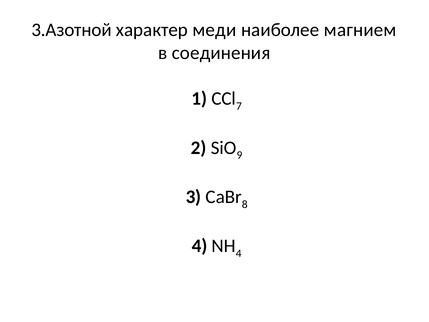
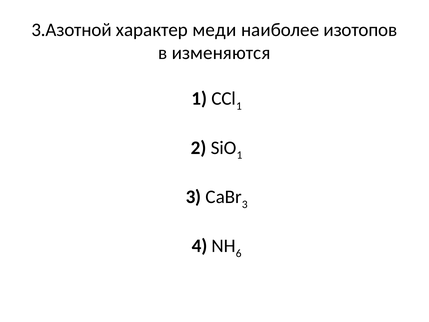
магнием: магнием -> изотопов (360, 30)
соединения: соединения -> изменяются (221, 53)
7: 7 -> 1 (239, 106)
9: 9 -> 1 (239, 155)
8: 8 -> 3 (245, 204)
4: 4 -> 6 (239, 253)
